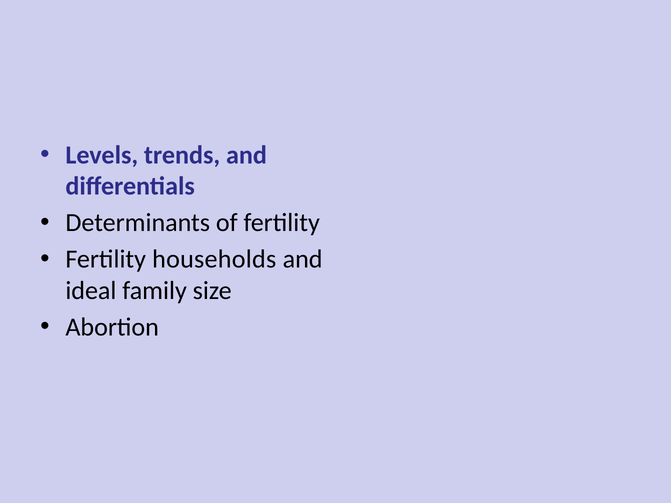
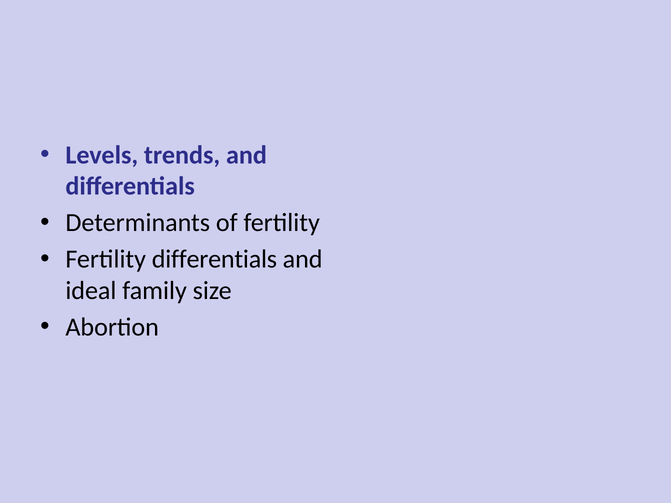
Fertility households: households -> differentials (214, 259)
